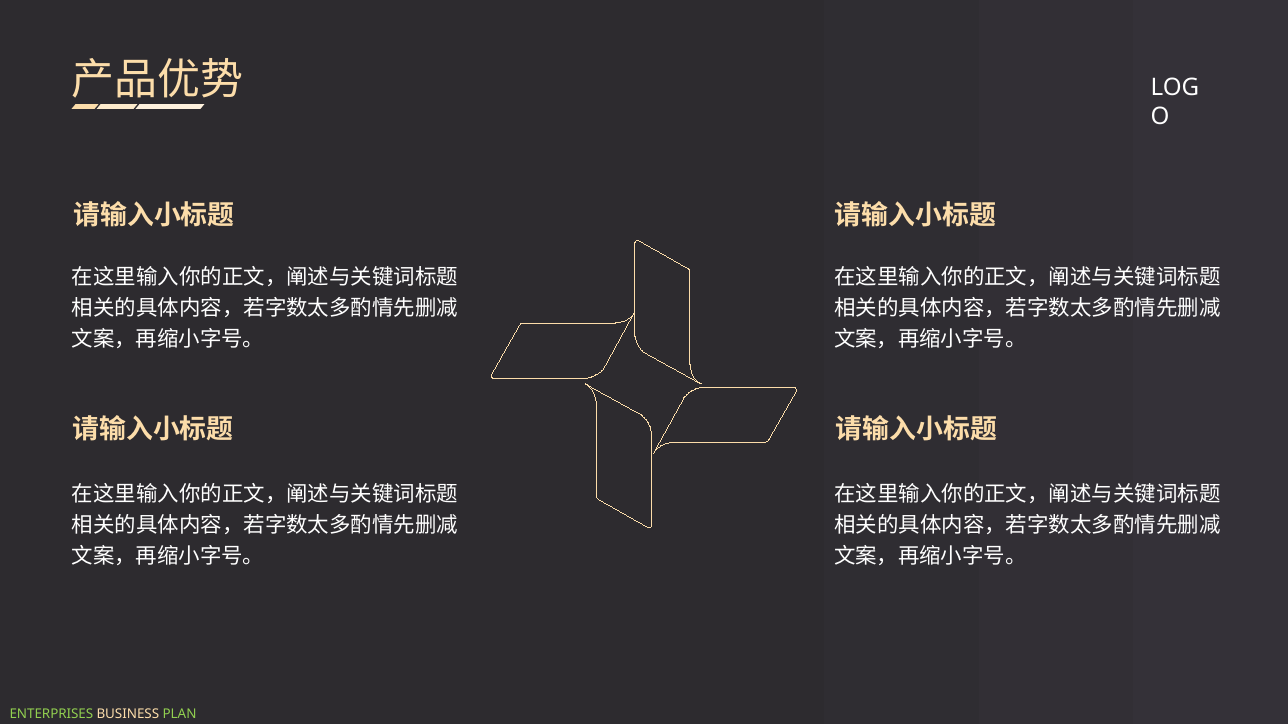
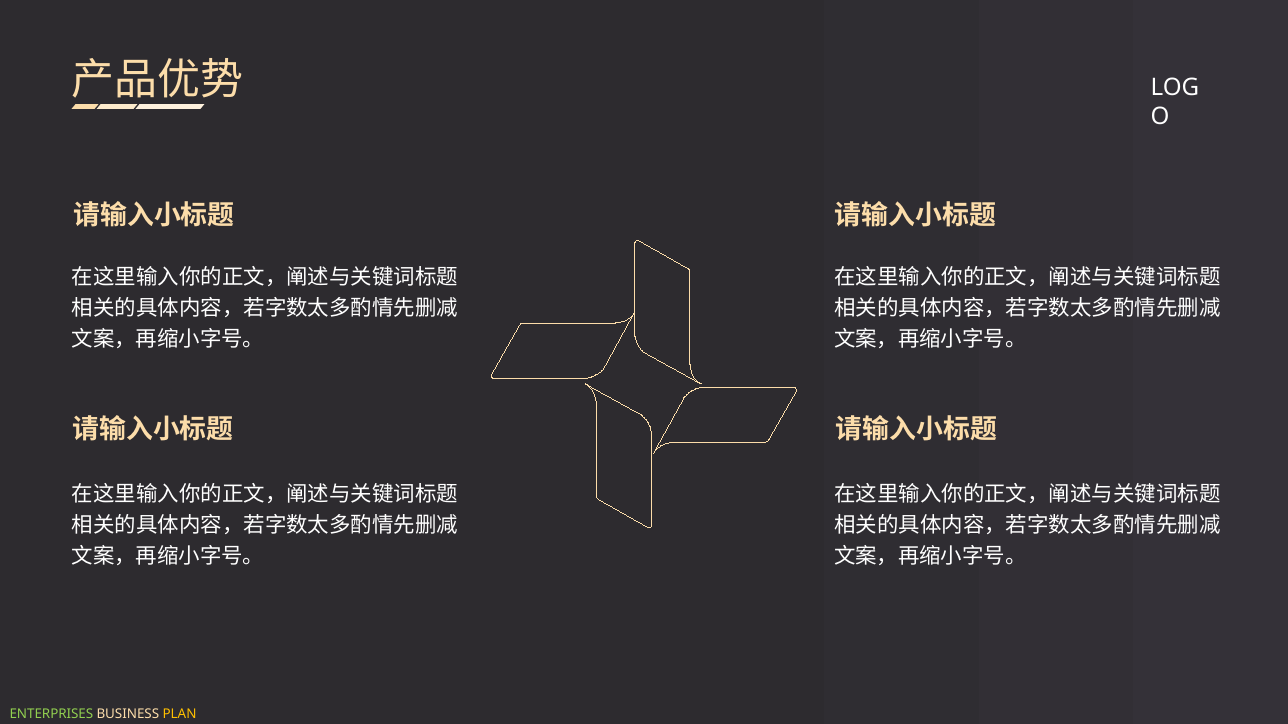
PLAN colour: light green -> yellow (180, 714)
